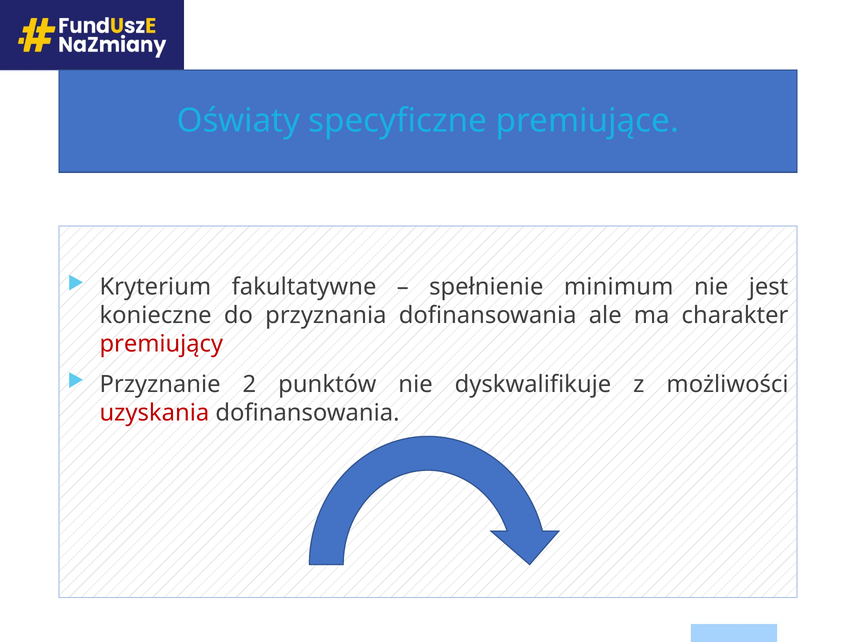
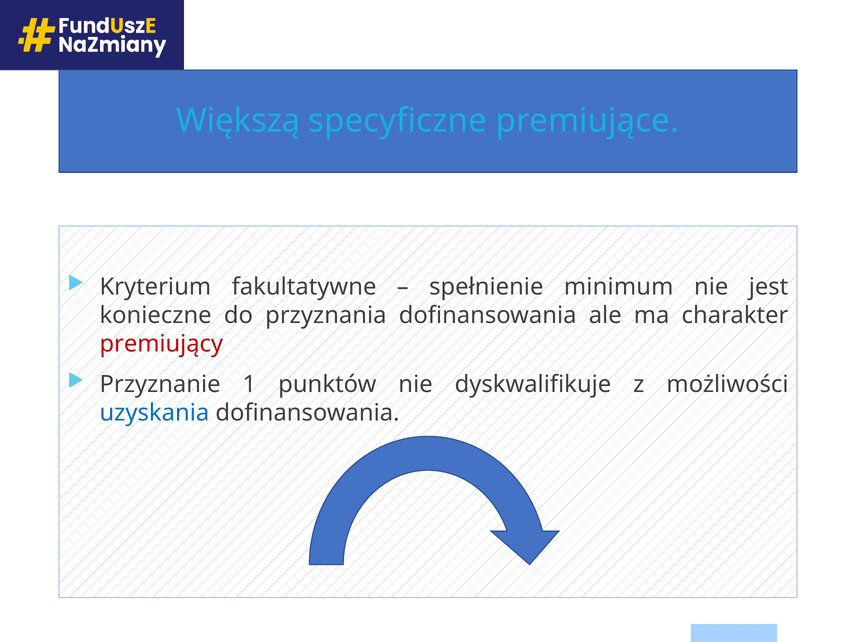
Oświaty: Oświaty -> Większą (238, 121)
2: 2 -> 1 (249, 384)
uzyskania colour: red -> blue (154, 413)
